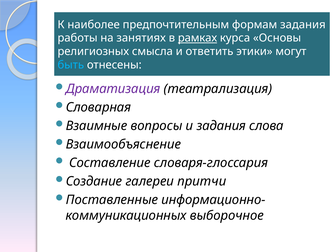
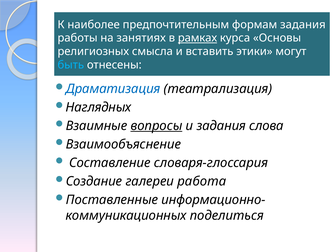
ответить: ответить -> вставить (209, 51)
Драматизация colour: purple -> blue (113, 89)
Словарная: Словарная -> Наглядных (98, 107)
вопросы underline: none -> present (156, 126)
притчи: притчи -> работа (202, 181)
выборочное: выборочное -> поделиться (227, 215)
